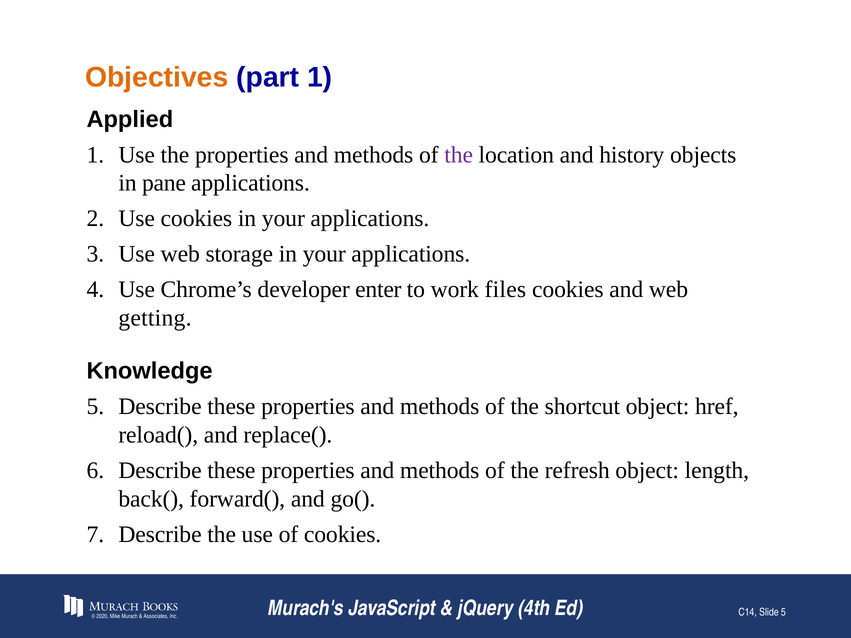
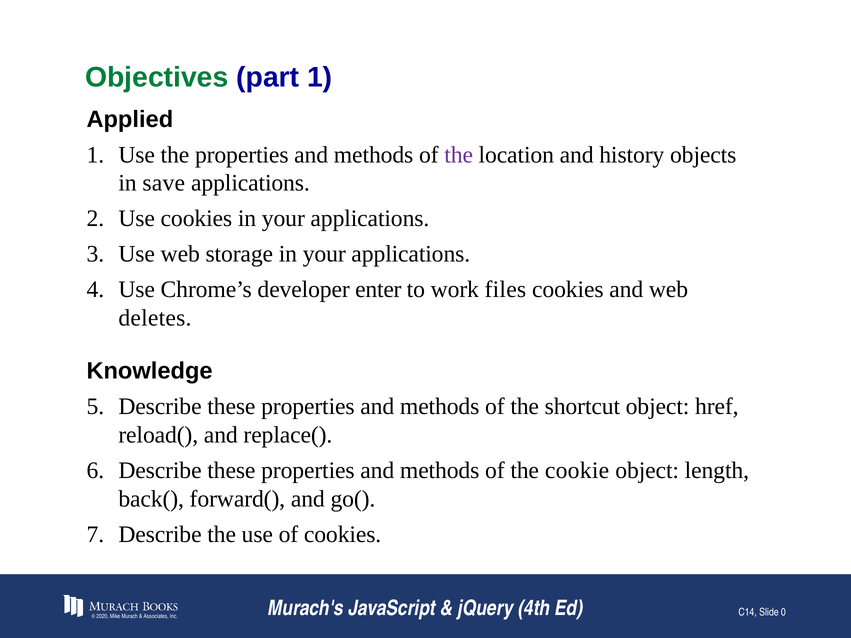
Objectives colour: orange -> green (157, 77)
pane: pane -> save (164, 183)
getting: getting -> deletes (155, 318)
refresh: refresh -> cookie (577, 471)
Slide 5: 5 -> 0 (783, 612)
